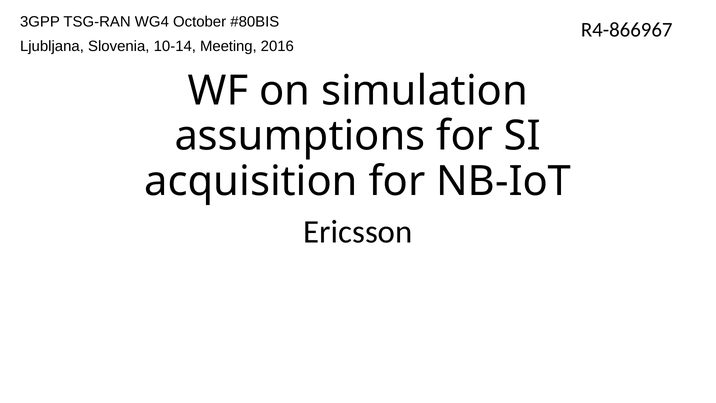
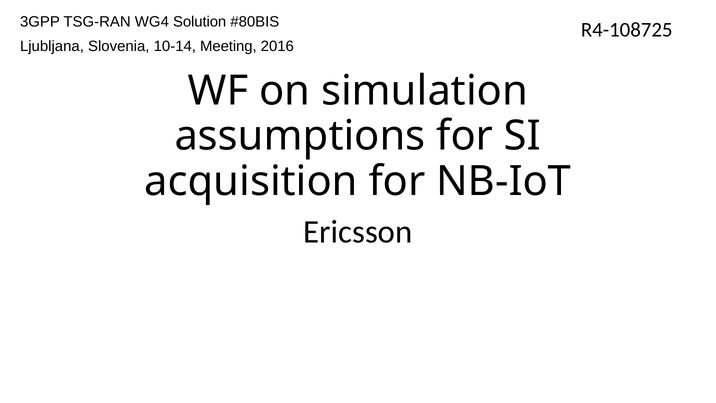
October: October -> Solution (200, 22)
R4-866967: R4-866967 -> R4-108725 (627, 30)
